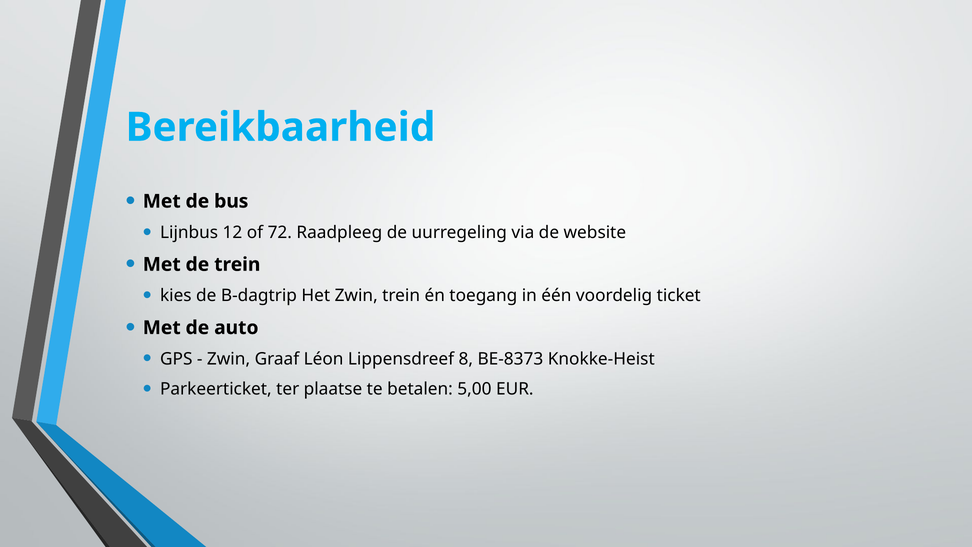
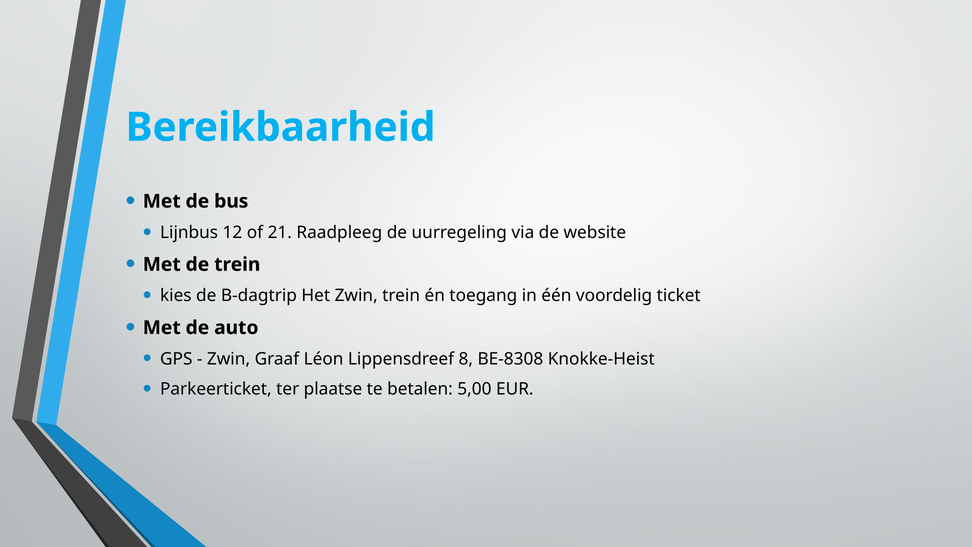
72: 72 -> 21 (280, 232)
BE-8373: BE-8373 -> BE-8308 (510, 359)
